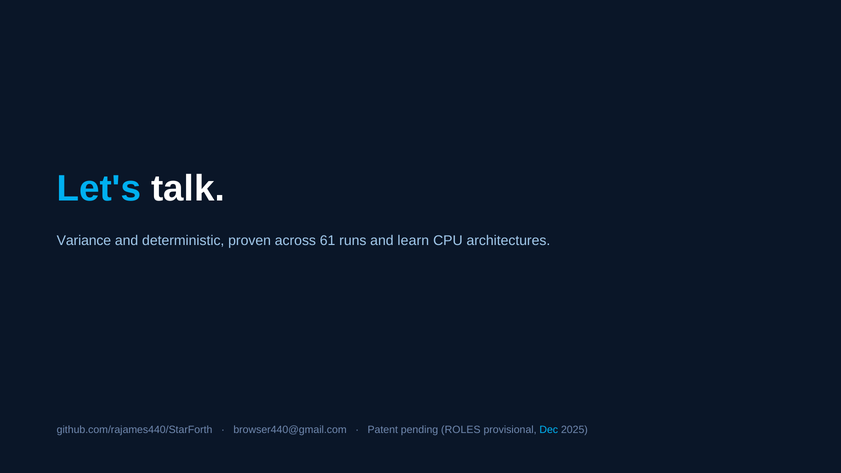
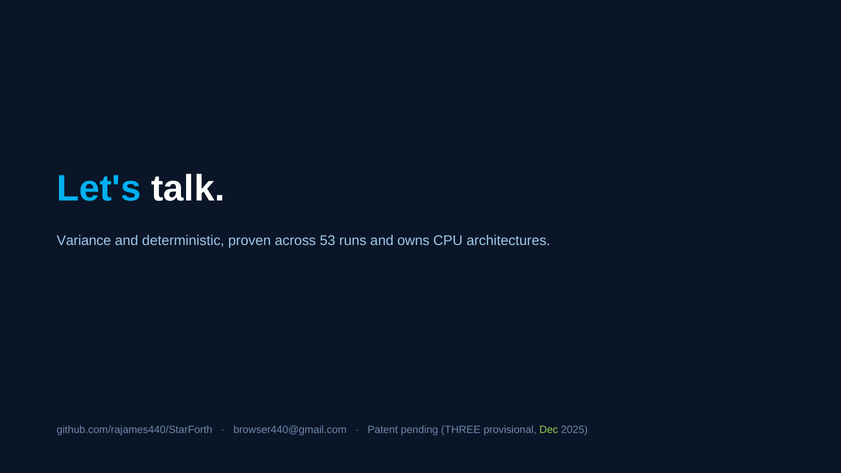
61: 61 -> 53 (328, 241)
learn: learn -> owns (413, 241)
ROLES: ROLES -> THREE (461, 430)
Dec colour: light blue -> light green (549, 430)
